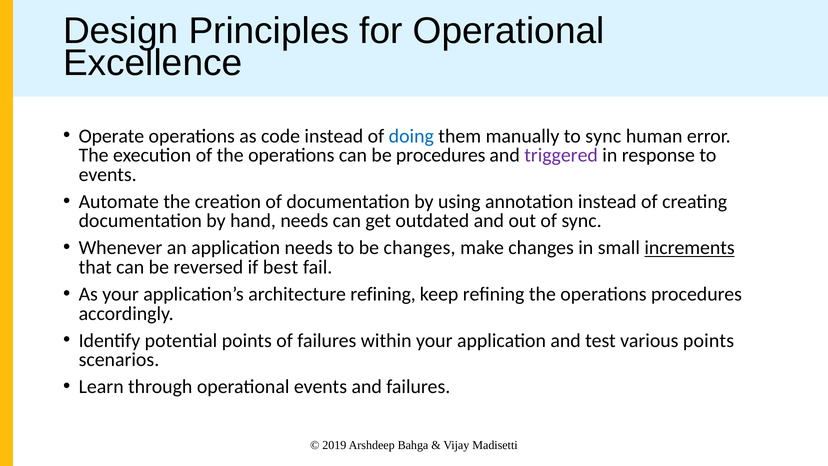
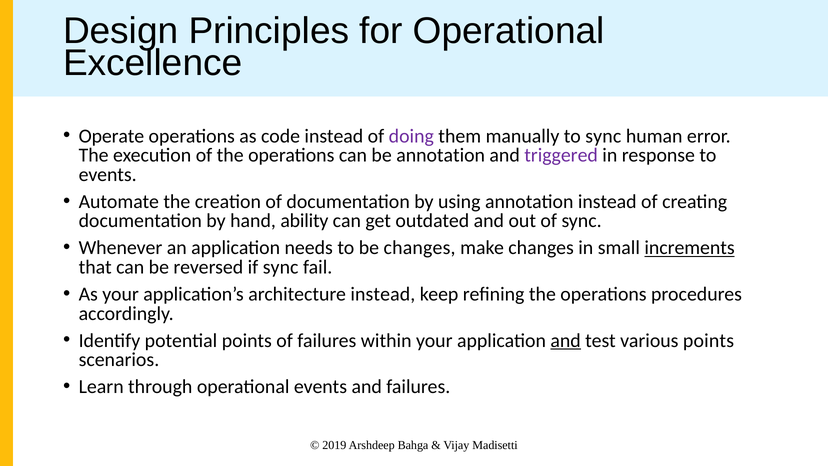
doing colour: blue -> purple (411, 136)
be procedures: procedures -> annotation (441, 155)
hand needs: needs -> ability (304, 221)
if best: best -> sync (281, 267)
architecture refining: refining -> instead (383, 294)
and underline: none -> present (566, 340)
